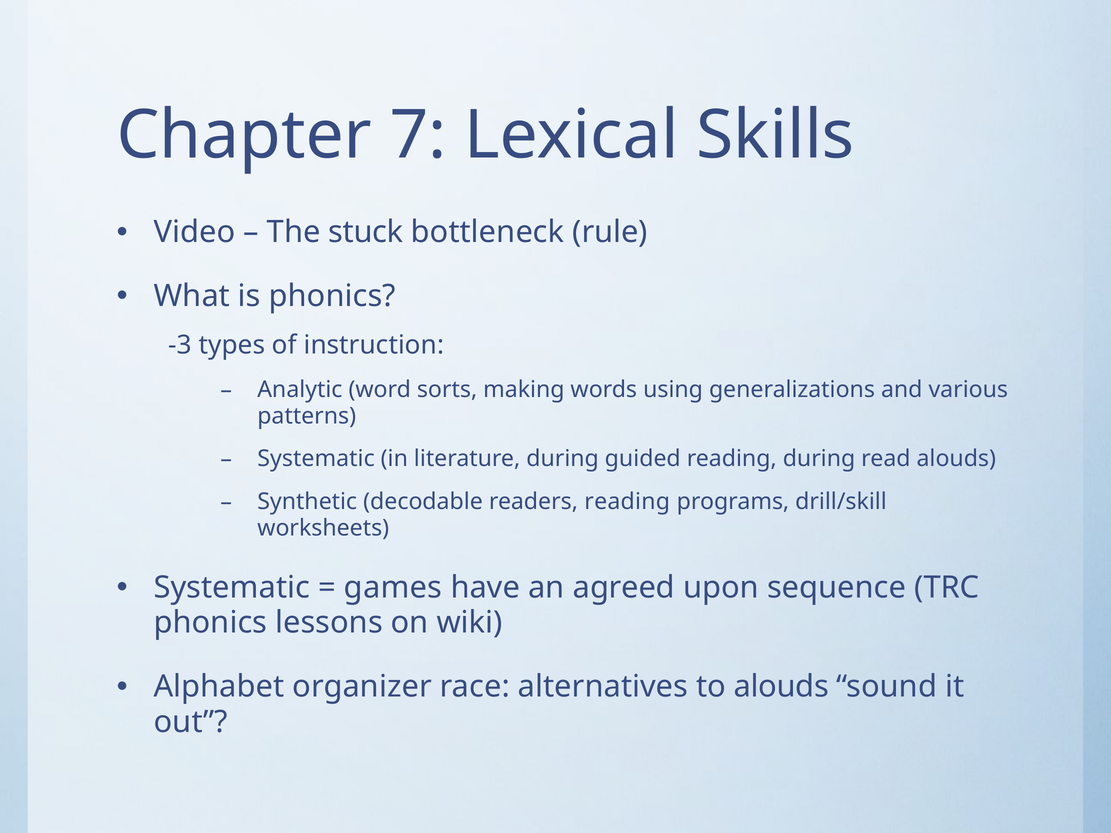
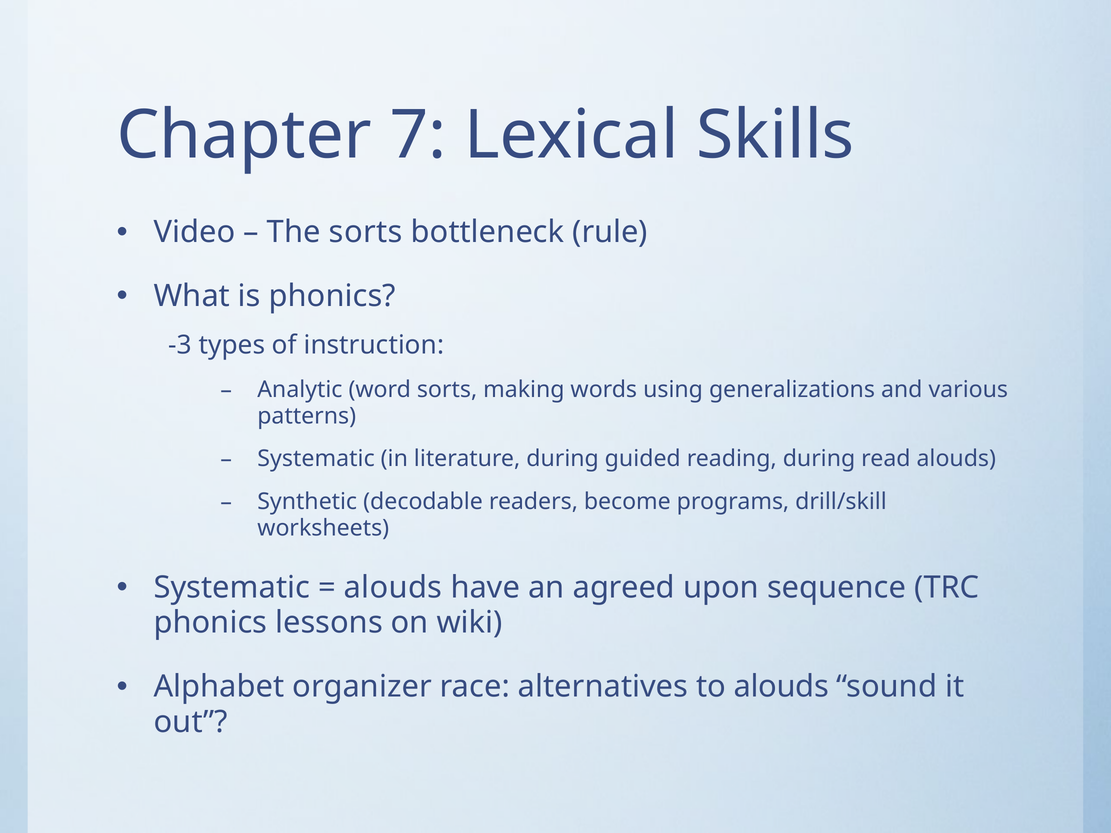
The stuck: stuck -> sorts (366, 232)
readers reading: reading -> become (627, 502)
games: games -> alouds (393, 588)
